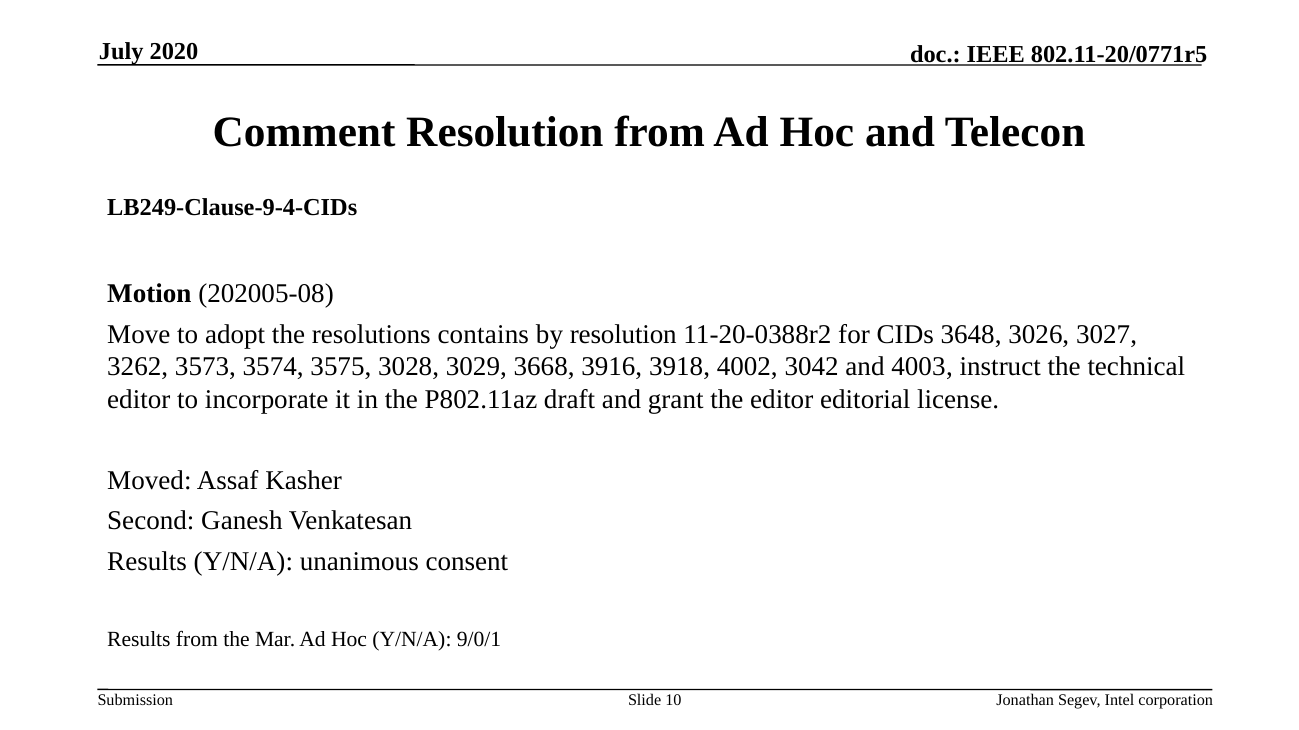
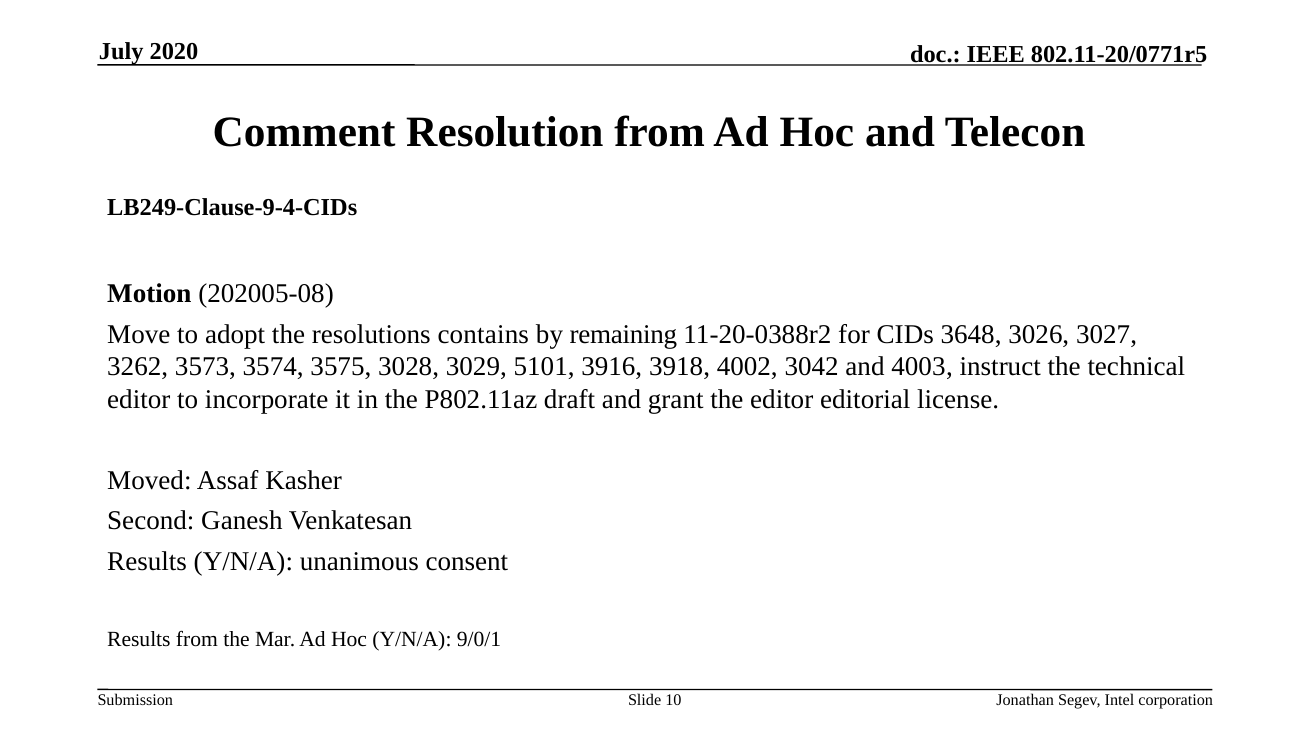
by resolution: resolution -> remaining (623, 335)
3668: 3668 -> 5101 (544, 367)
